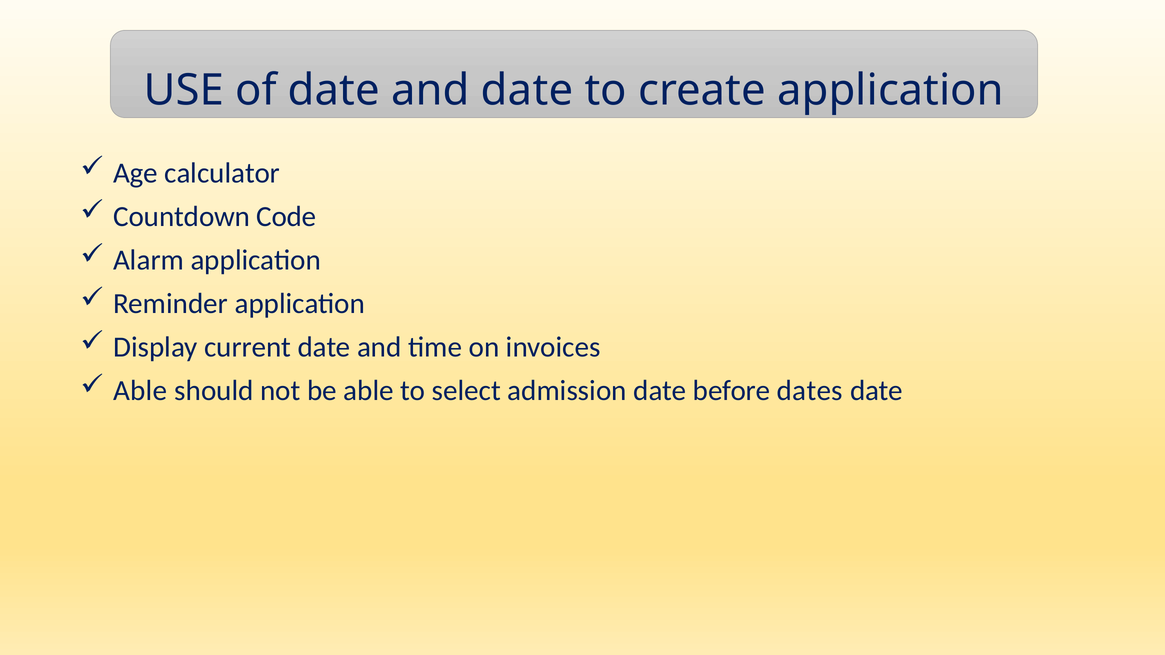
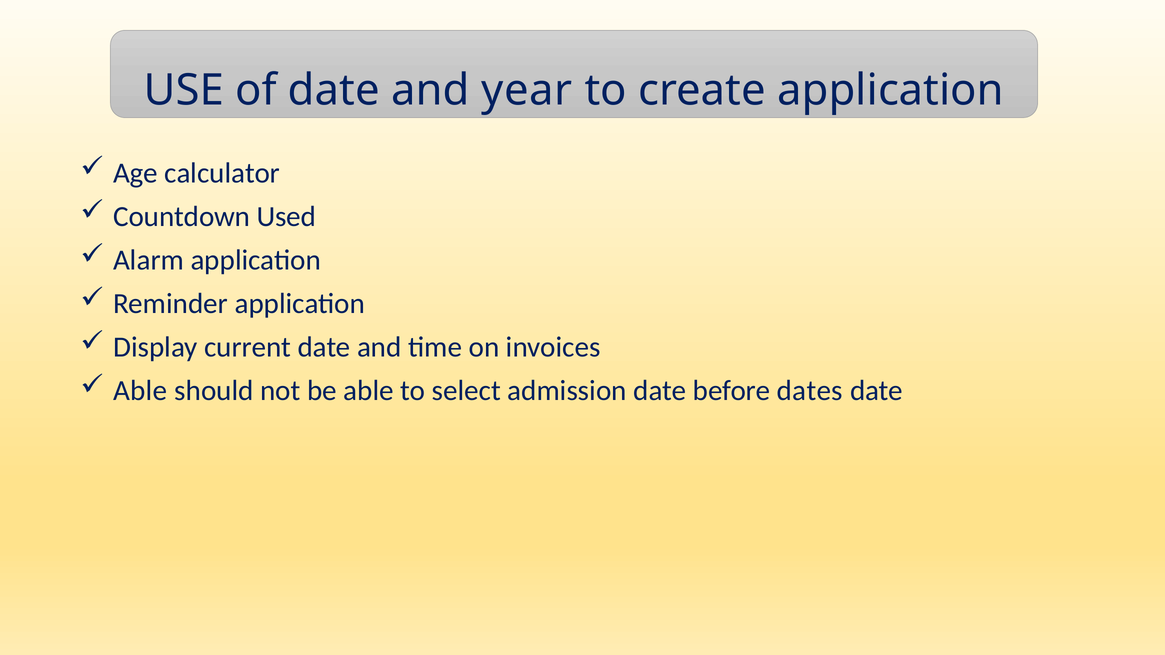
and date: date -> year (527, 90)
Code: Code -> Used (286, 217)
